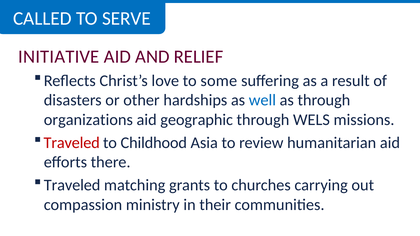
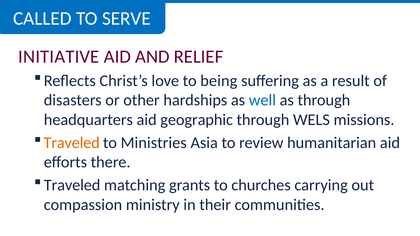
some: some -> being (219, 81)
organizations: organizations -> headquarters (88, 120)
Traveled colour: red -> orange (72, 143)
Childhood: Childhood -> Ministries (154, 143)
